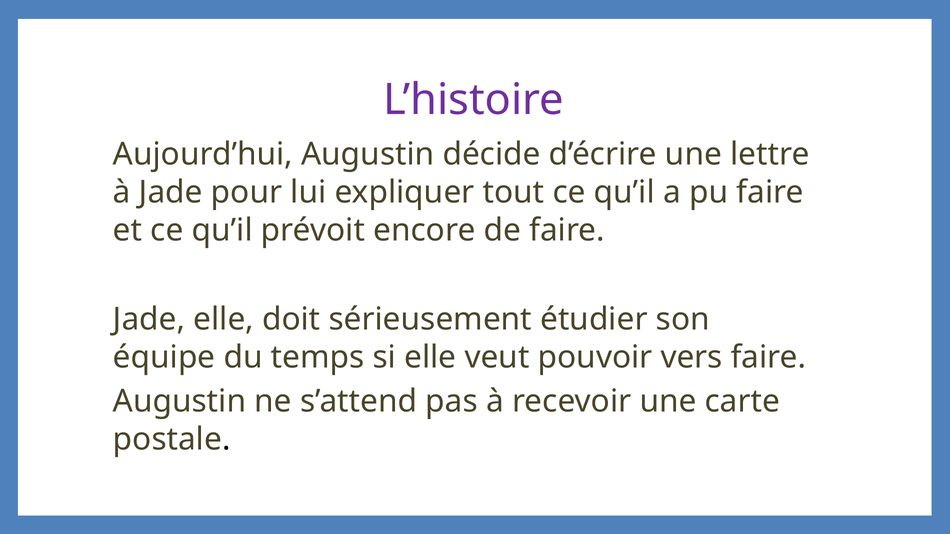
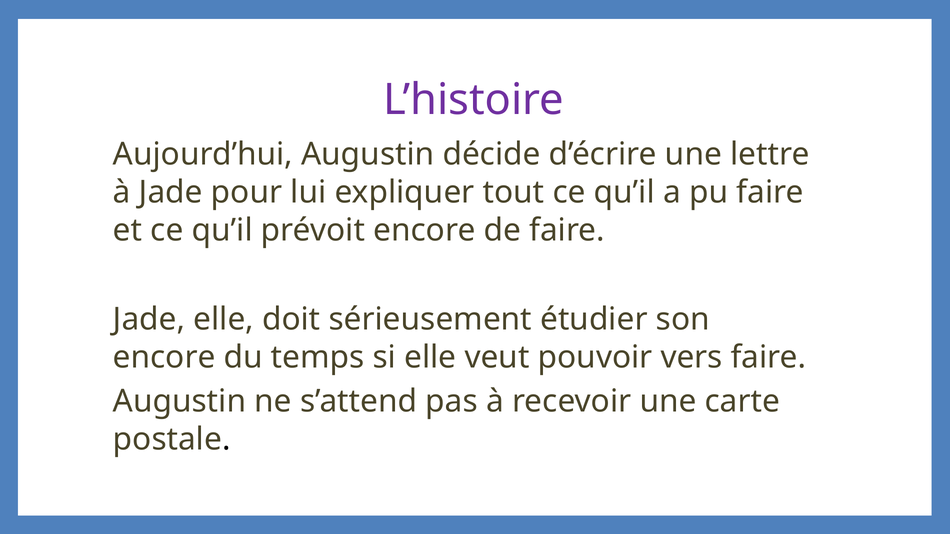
équipe: équipe -> encore (164, 357)
